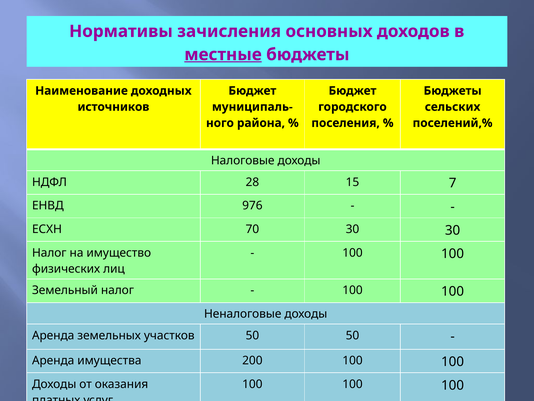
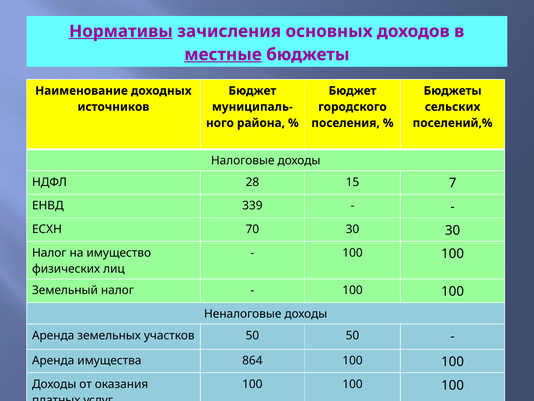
Нормативы underline: none -> present (121, 31)
976: 976 -> 339 (252, 205)
200: 200 -> 864 (252, 360)
